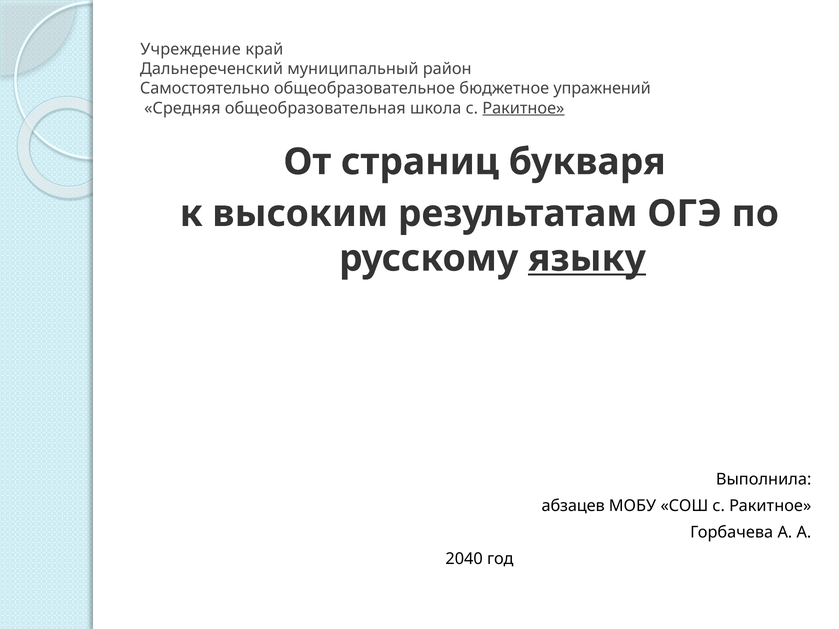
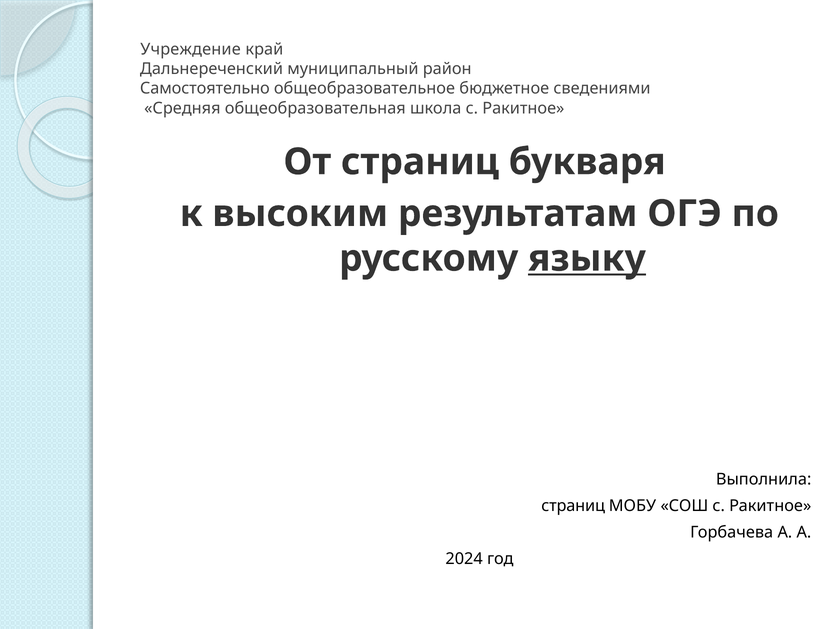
упражнений: упражнений -> сведениями (602, 89)
Ракитное underline: present -> none (523, 108)
абзацев: абзацев -> страниц (573, 506)
2040: 2040 -> 2024 (464, 559)
